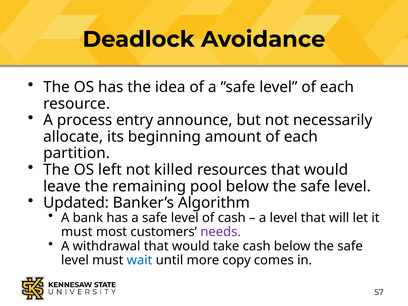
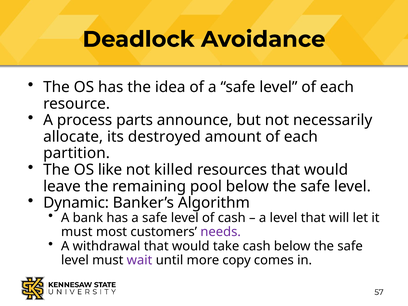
entry: entry -> parts (135, 120)
beginning: beginning -> destroyed (164, 137)
left: left -> like (110, 170)
Updated: Updated -> Dynamic (76, 203)
wait colour: blue -> purple (140, 260)
